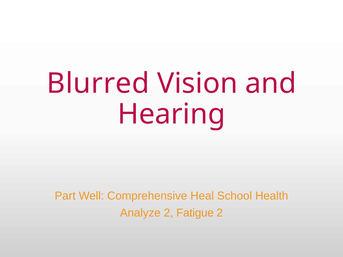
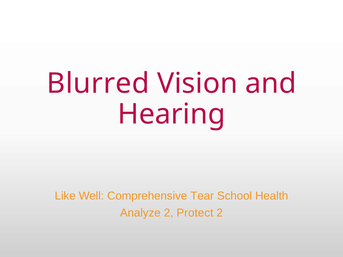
Part: Part -> Like (65, 196)
Heal: Heal -> Tear (202, 196)
Fatigue: Fatigue -> Protect (195, 213)
